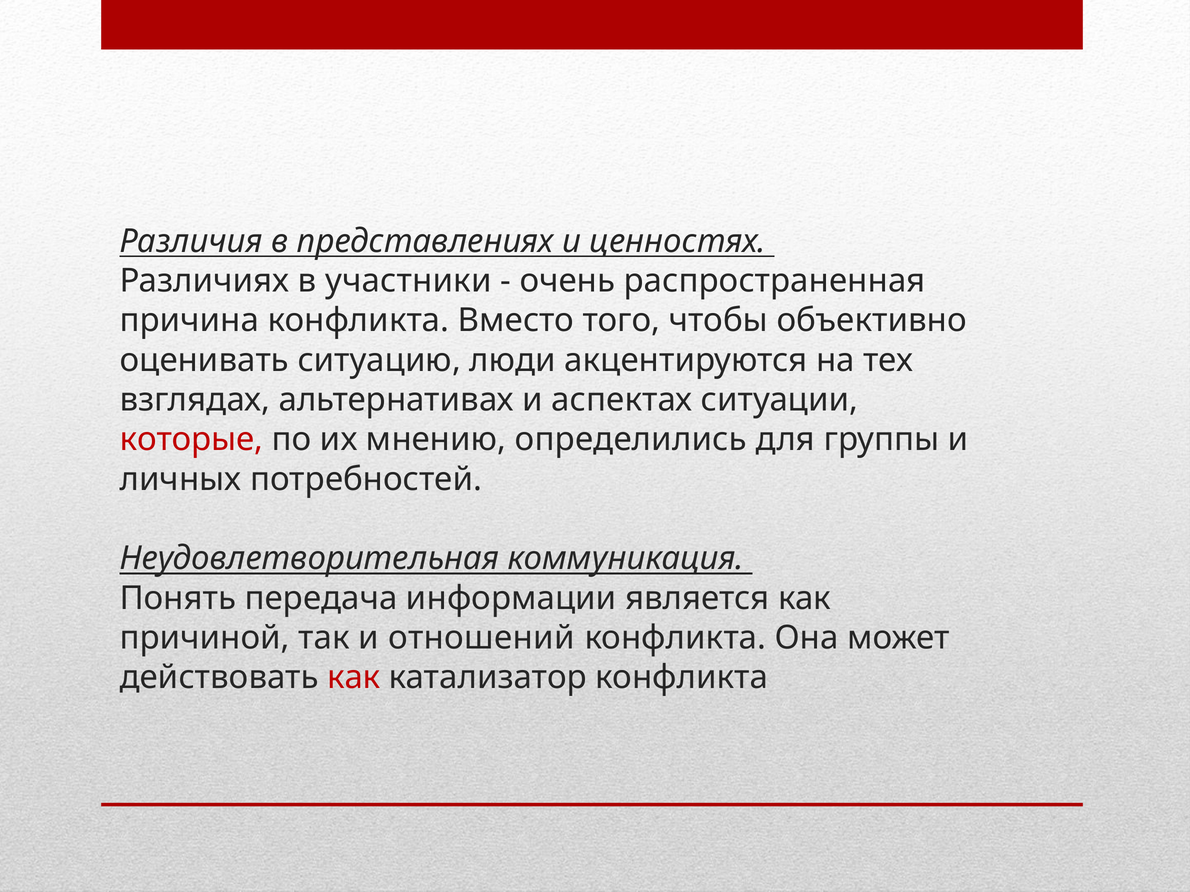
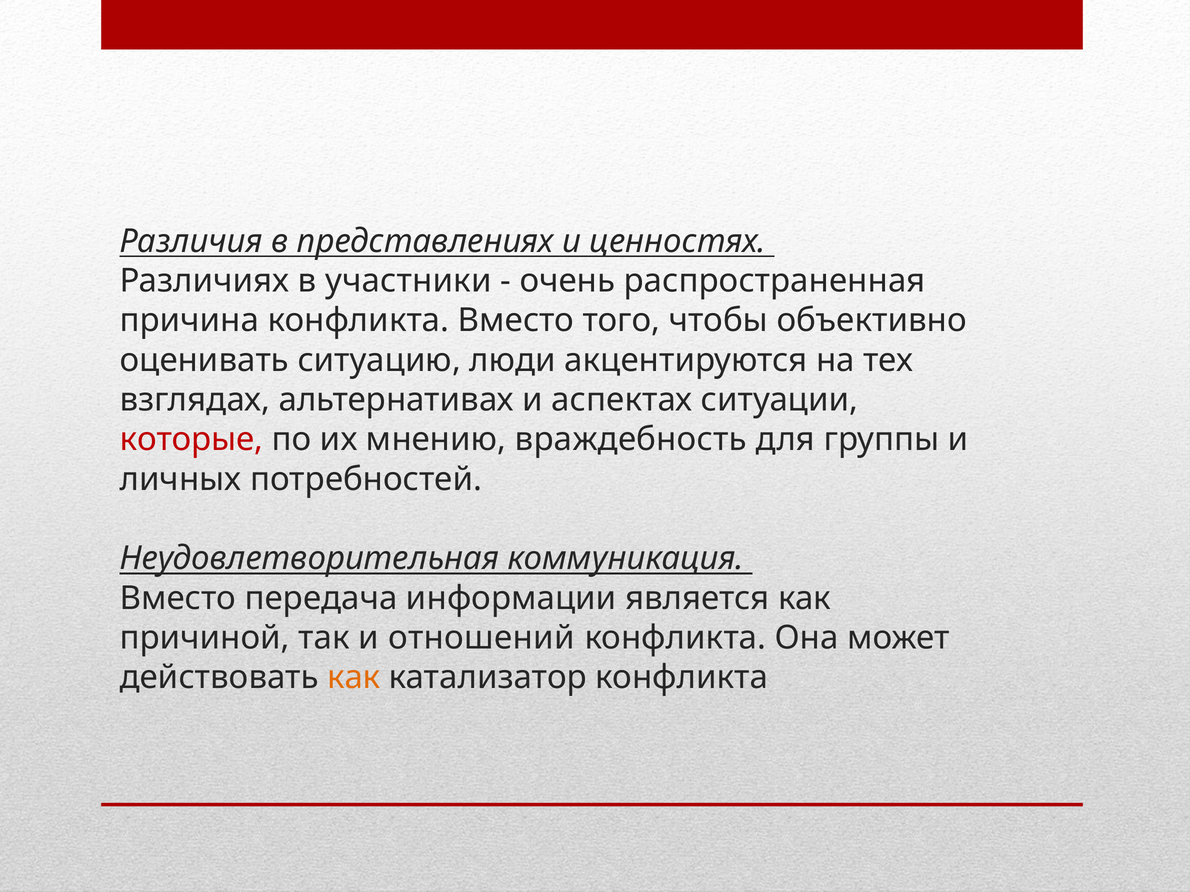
определились: определились -> враждебность (631, 440)
Понять: Понять -> Вместо (178, 598)
как colour: red -> orange (354, 678)
